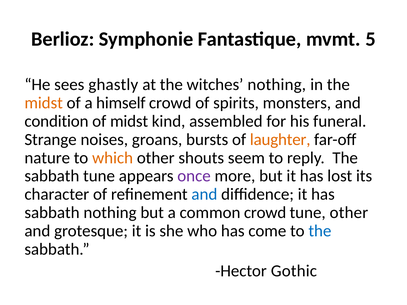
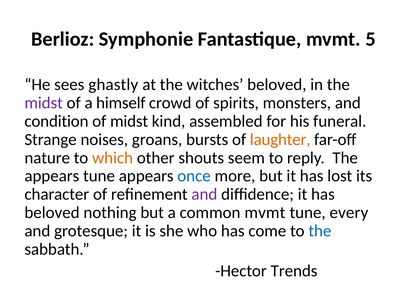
witches nothing: nothing -> beloved (277, 85)
midst colour: orange -> purple (44, 103)
sabbath: sabbath -> appears (52, 176)
once colour: purple -> blue (194, 176)
and colour: blue -> purple (204, 195)
sabbath: sabbath -> beloved (52, 213)
common crowd: crowd -> mvmt (265, 213)
tune other: other -> every (349, 213)
Gothic: Gothic -> Trends (294, 271)
